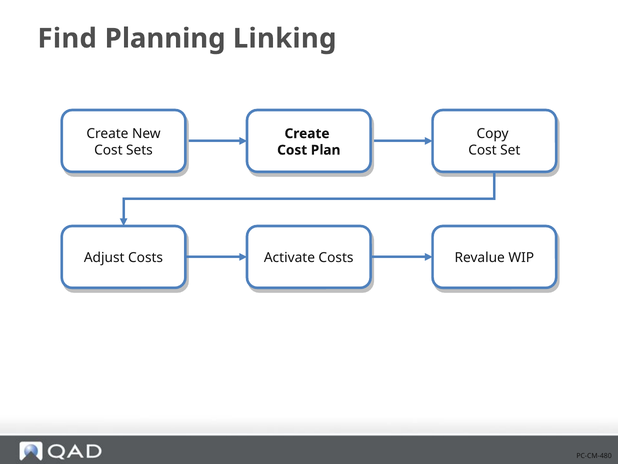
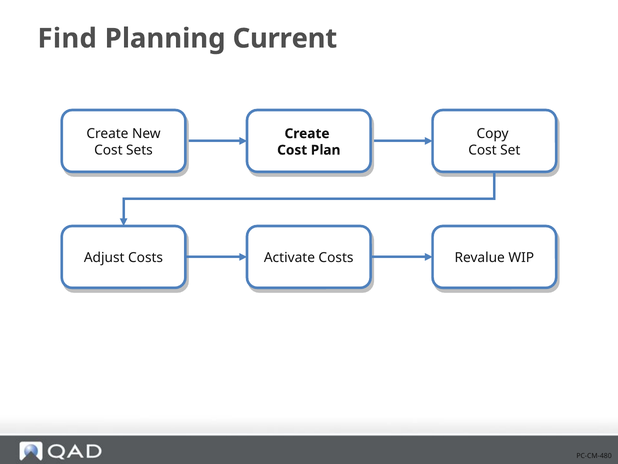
Linking: Linking -> Current (285, 38)
